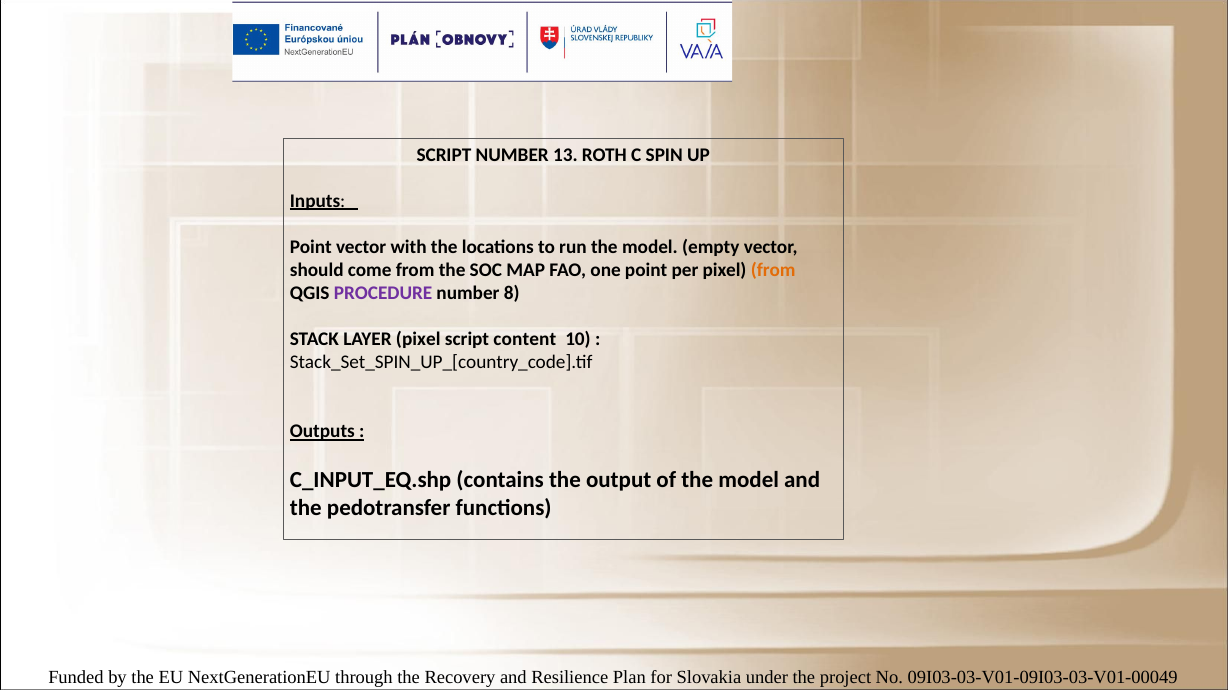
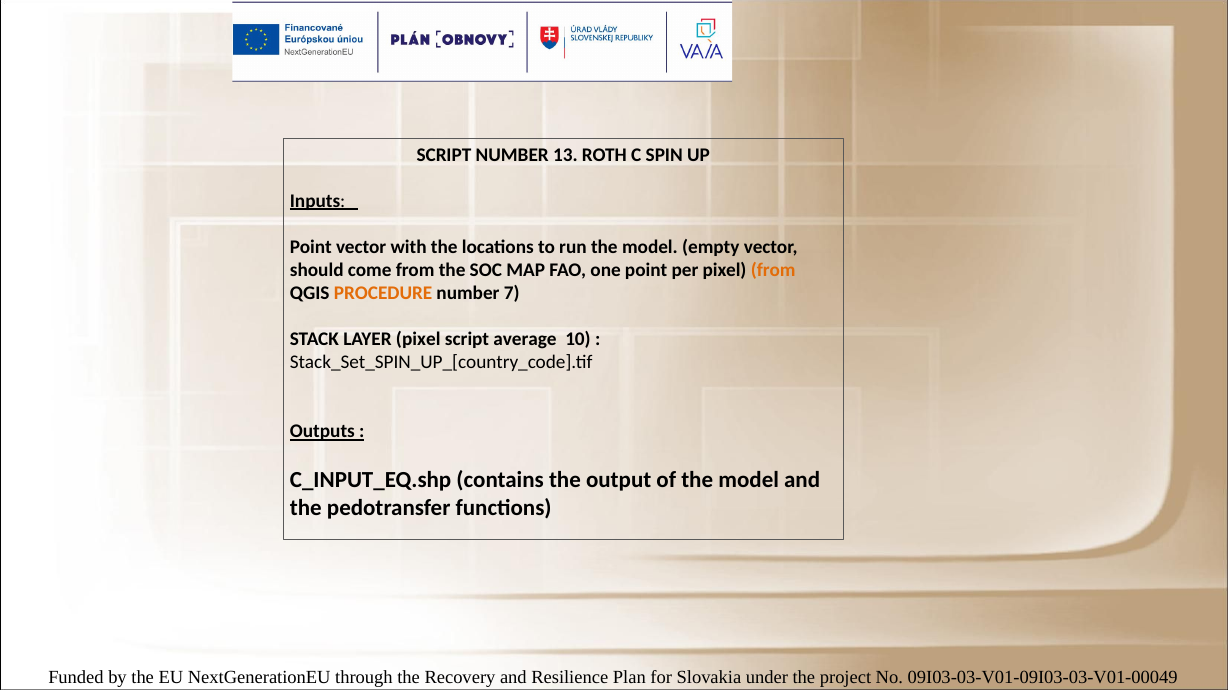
PROCEDURE colour: purple -> orange (383, 293)
8: 8 -> 7 (512, 293)
content: content -> average (525, 340)
